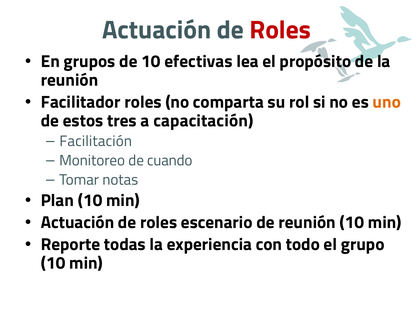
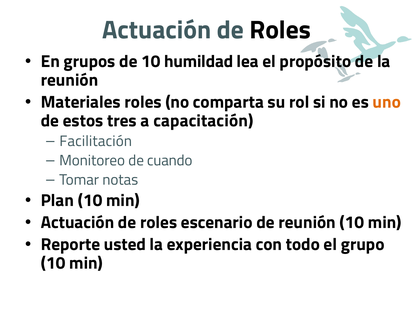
Roles colour: red -> black (280, 30)
efectivas: efectivas -> humildad (199, 61)
Facilitador: Facilitador -> Materiales (81, 102)
todas: todas -> usted (125, 245)
